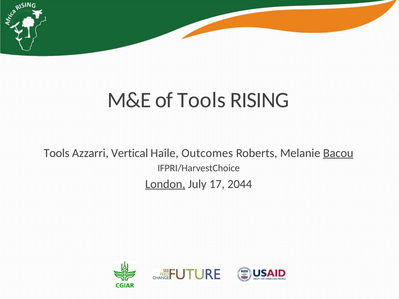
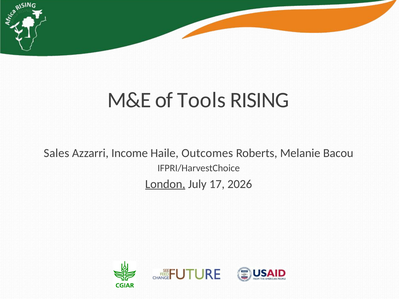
Tools: Tools -> Sales (56, 153)
Vertical: Vertical -> Income (130, 153)
Bacou underline: present -> none (338, 153)
2044: 2044 -> 2026 (240, 184)
